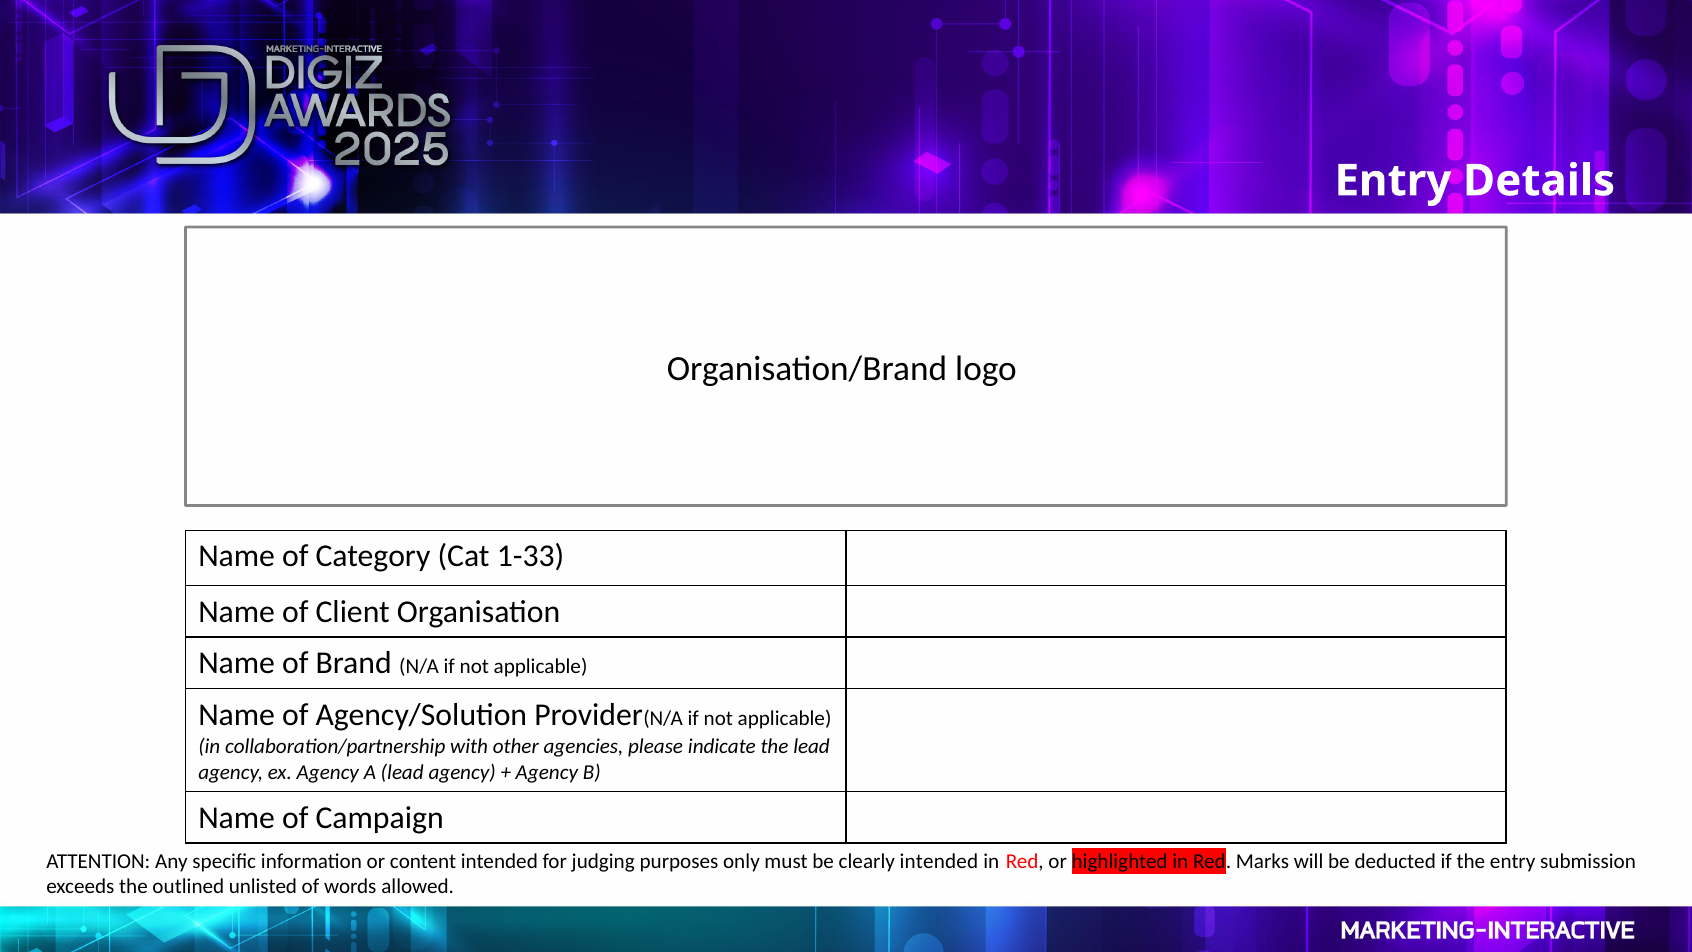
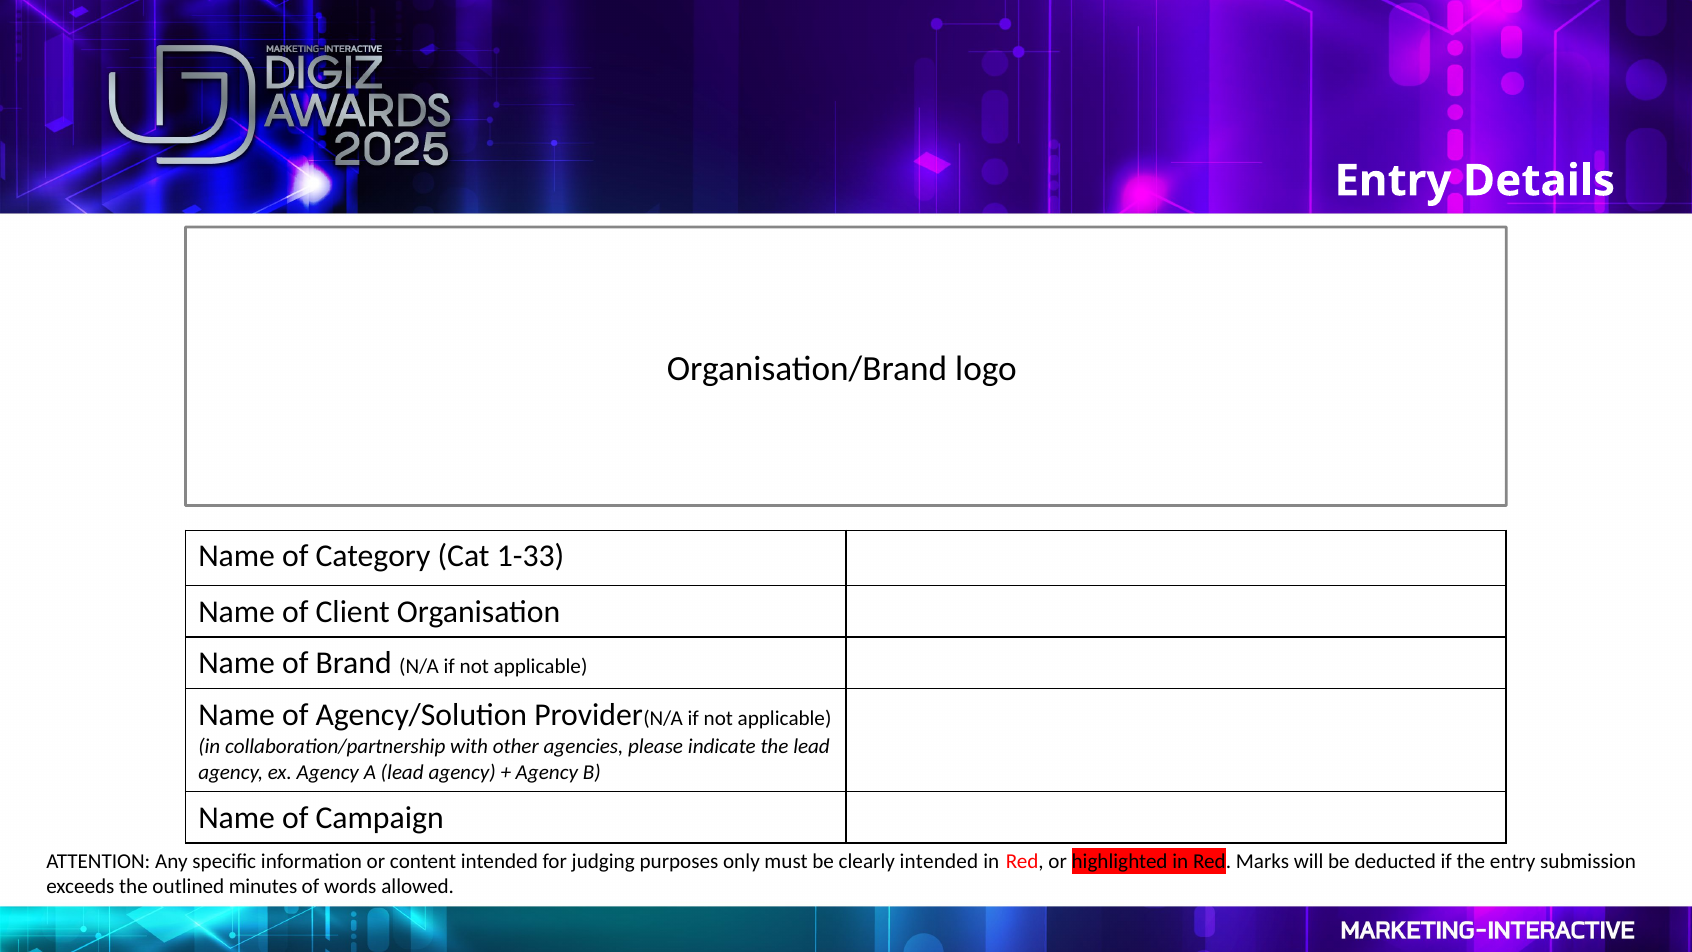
unlisted: unlisted -> minutes (263, 886)
